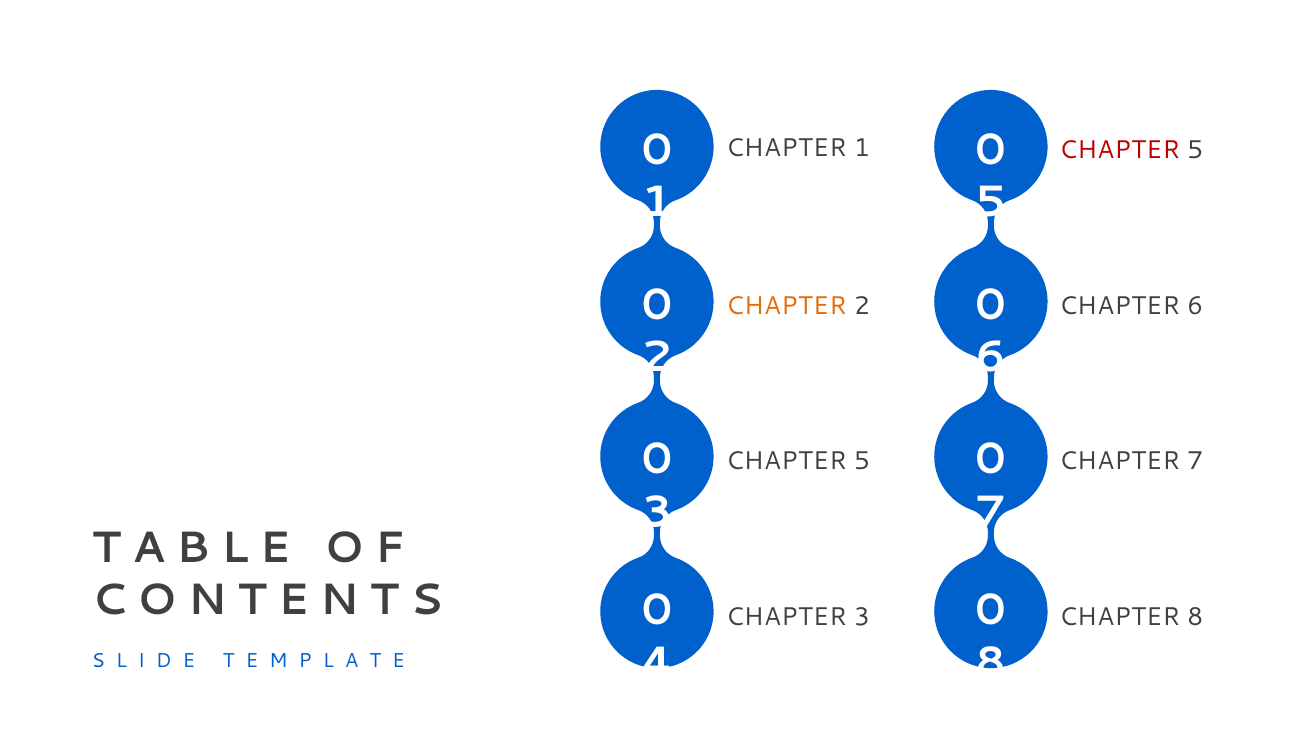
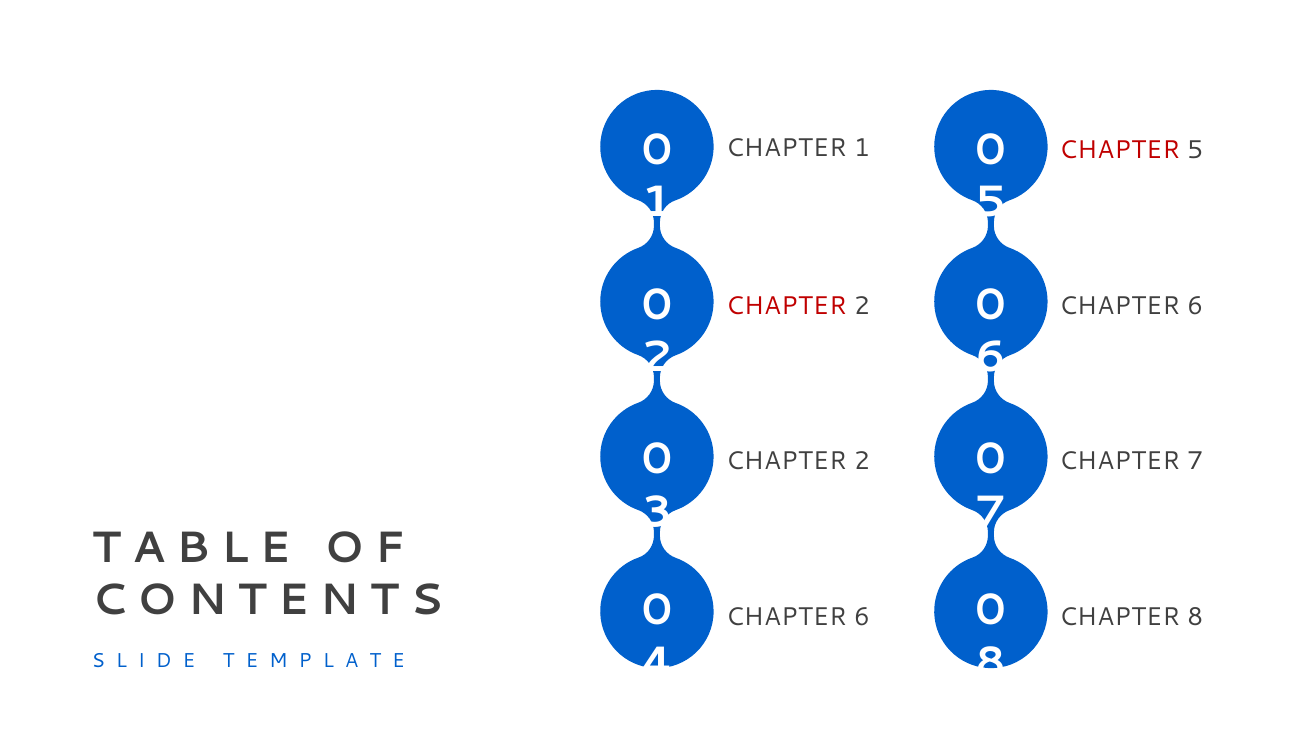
CHAPTER colour: orange -> red (786, 306)
5: 5 -> 2 (862, 461)
3: 3 -> 6 (862, 617)
